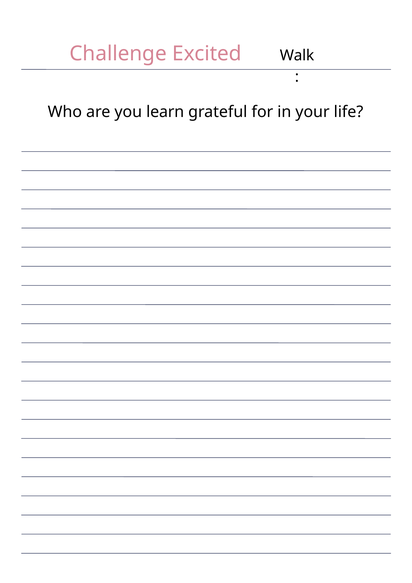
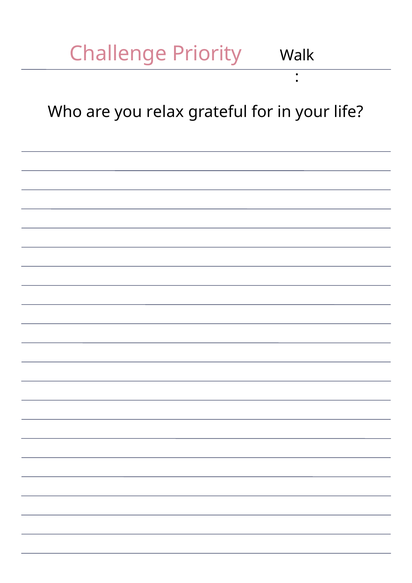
Excited: Excited -> Priority (207, 53)
learn: learn -> relax (165, 112)
